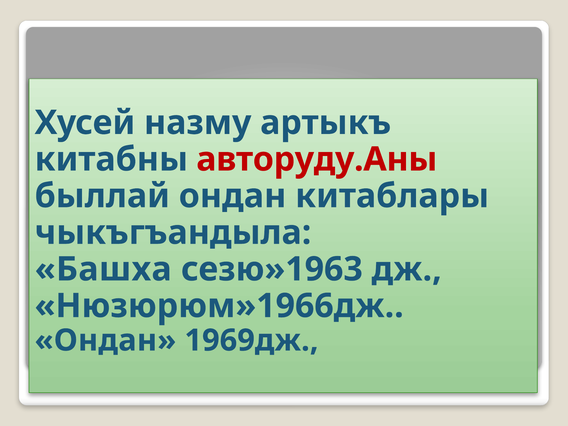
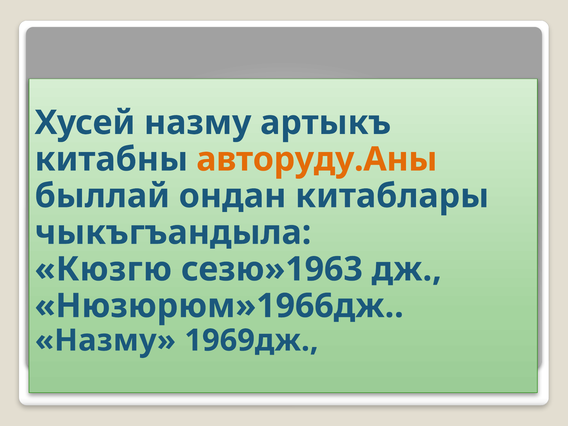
авторуду.Аны colour: red -> orange (317, 159)
Башха: Башха -> Кюзгю (103, 269)
Ондан: Ондан -> Назму (105, 340)
